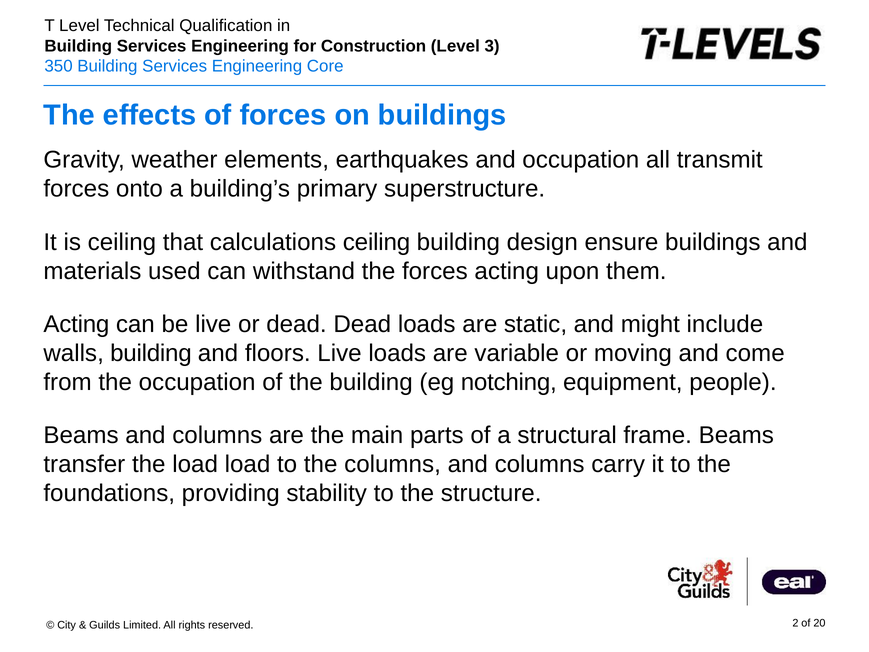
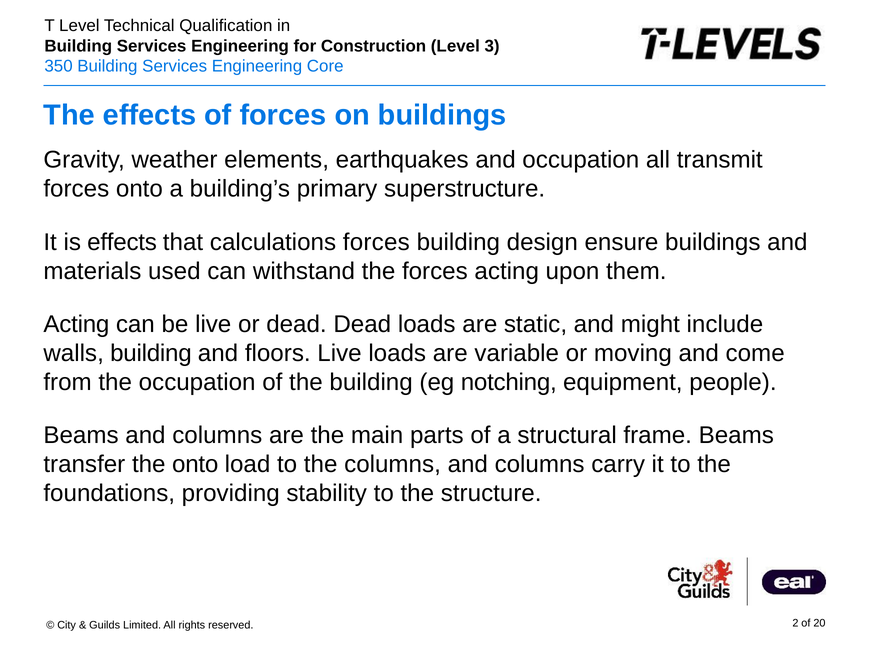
is ceiling: ceiling -> effects (122, 242)
calculations ceiling: ceiling -> forces (376, 242)
the load: load -> onto (195, 464)
